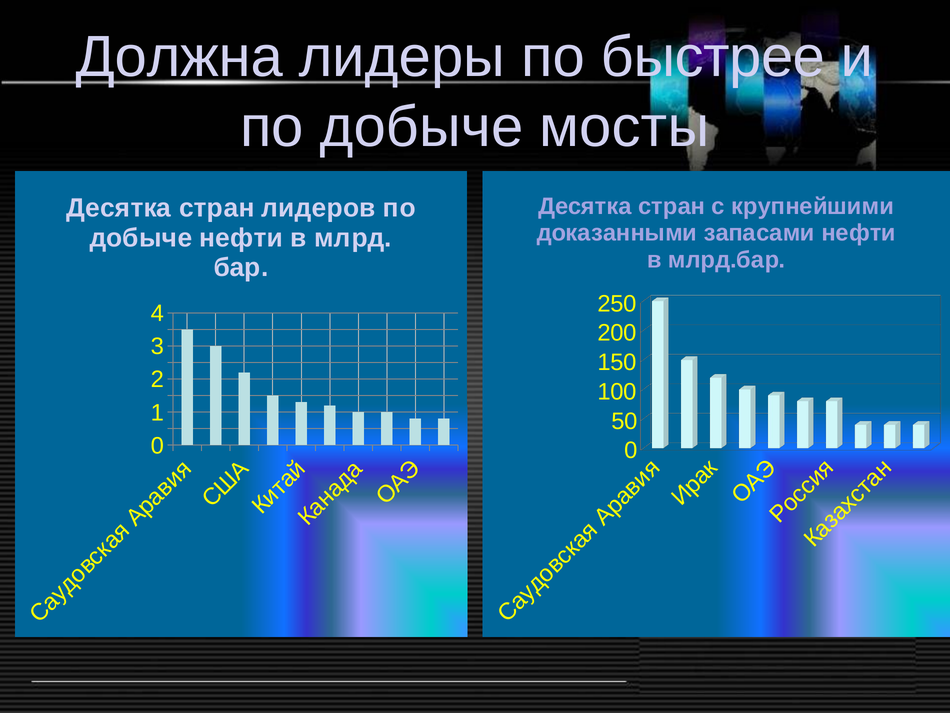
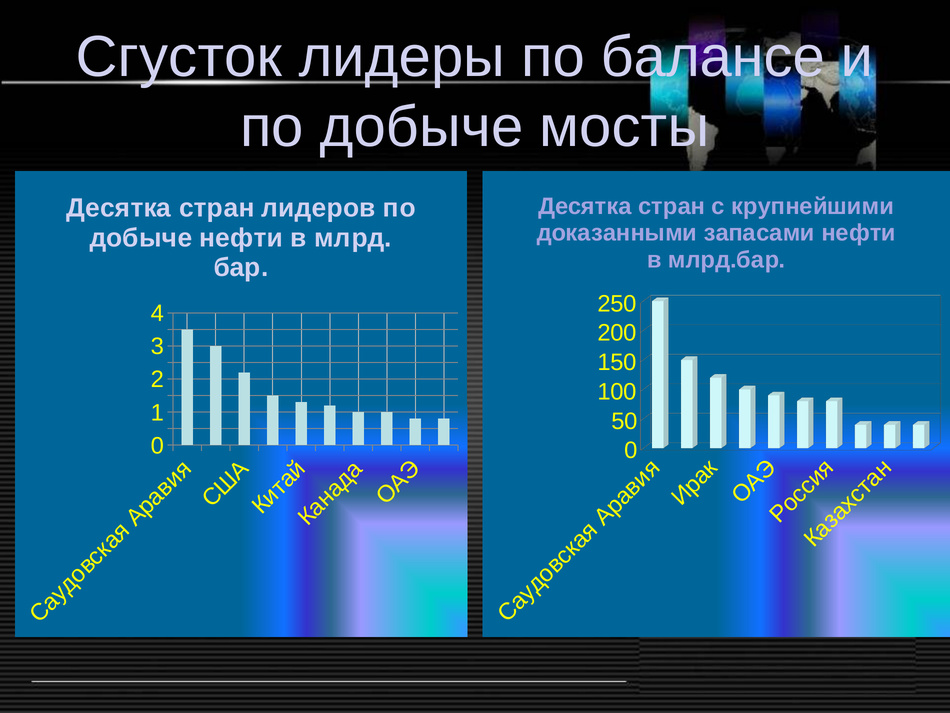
Должна: Должна -> Сгусток (179, 57)
быстрее: быстрее -> балансе (713, 57)
